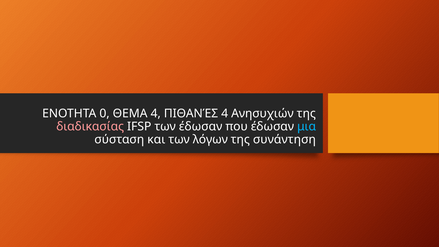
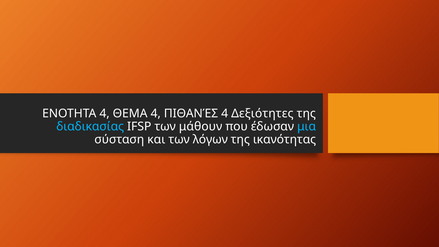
ΕΝΟΤΗΤΑ 0: 0 -> 4 (104, 114)
Ανησυχιών: Ανησυχιών -> Δεξιότητες (262, 114)
διαδικασίας colour: pink -> light blue (90, 127)
των έδωσαν: έδωσαν -> μάθουν (201, 127)
συνάντηση: συνάντηση -> ικανότητας (284, 140)
